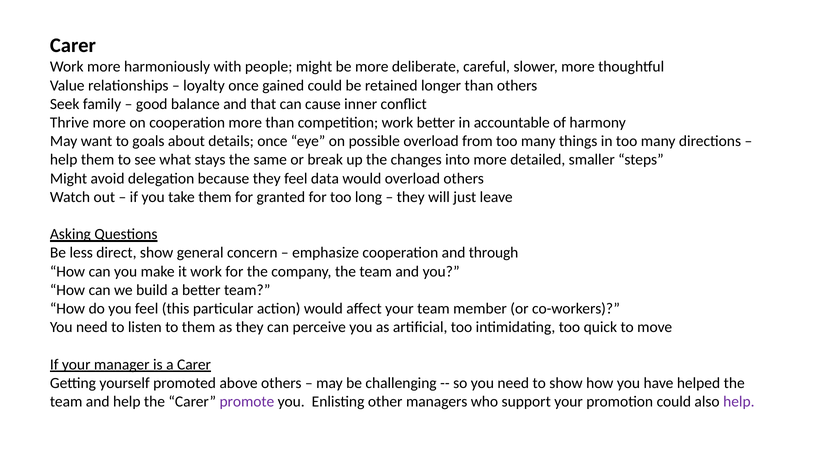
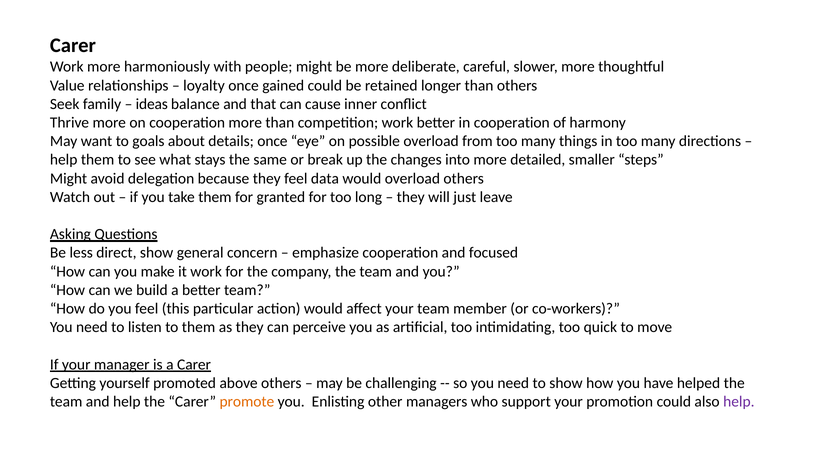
good: good -> ideas (152, 104)
in accountable: accountable -> cooperation (512, 123)
through: through -> focused (494, 253)
promote colour: purple -> orange (247, 401)
